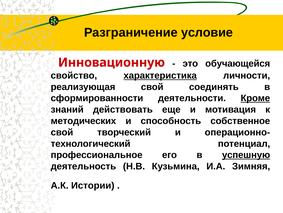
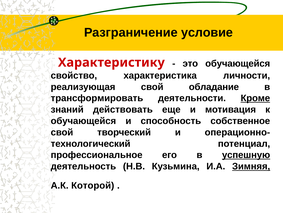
Инновационную: Инновационную -> Характеристику (111, 62)
характеристика underline: present -> none (160, 75)
соединять: соединять -> обладание (214, 87)
сформированности: сформированности -> трансформировать (97, 98)
методических: методических -> обучающейся (83, 121)
Зимняя underline: none -> present (251, 166)
Истории: Истории -> Которой (93, 185)
